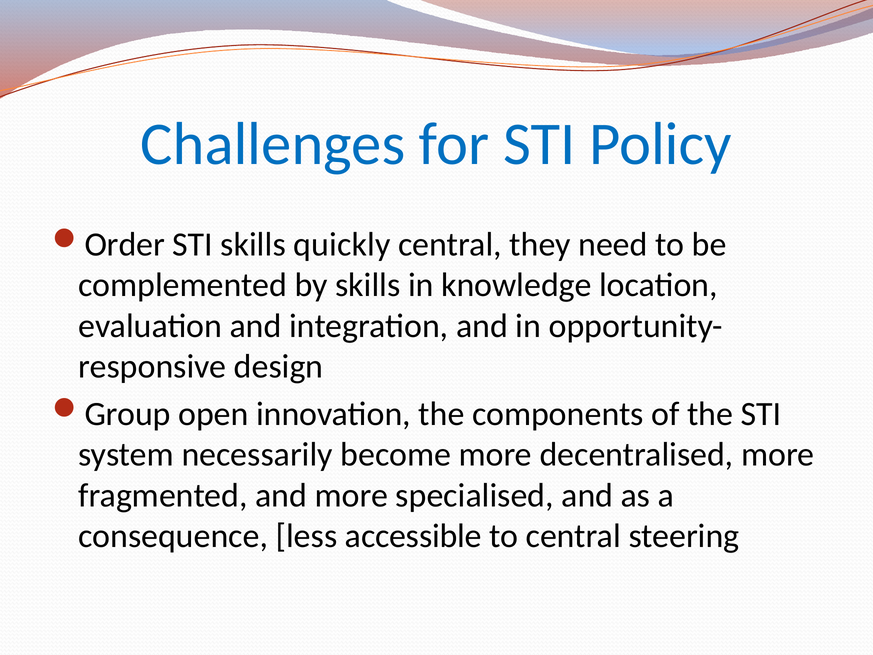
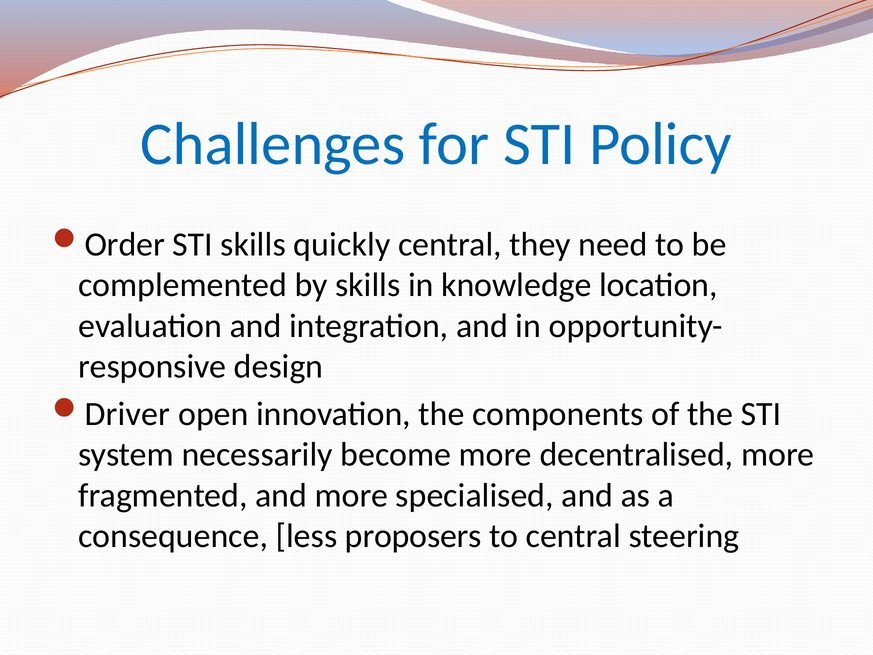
Group: Group -> Driver (127, 414)
accessible: accessible -> proposers (413, 536)
